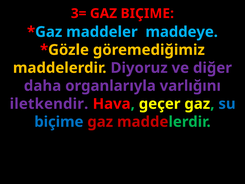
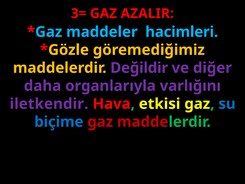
GAZ BIÇIME: BIÇIME -> AZALIR (147, 13)
maddeye: maddeye -> hacimleri (182, 32)
Diyoruz: Diyoruz -> Değildir (139, 68)
geçer: geçer -> etkisi (160, 104)
